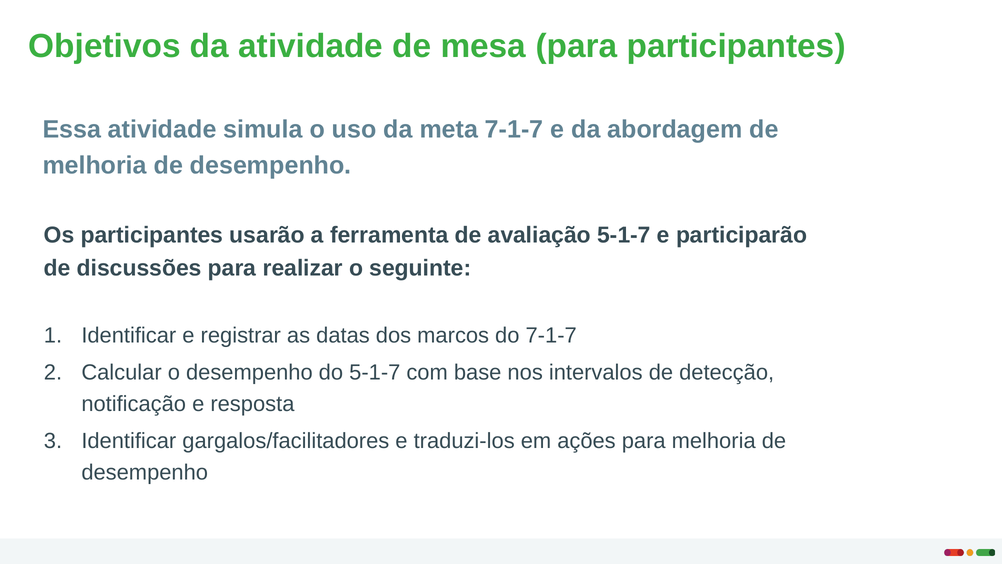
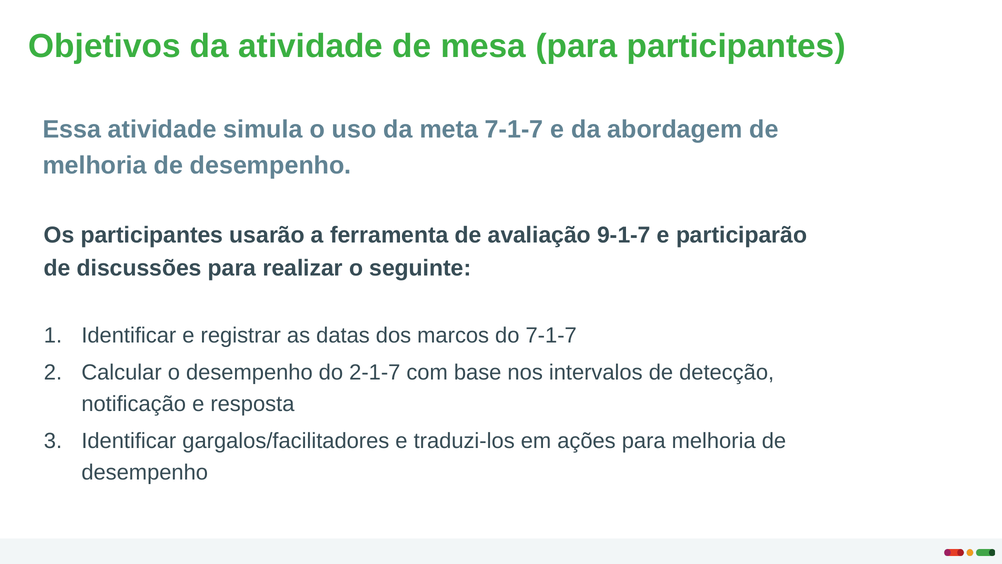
avaliação 5-1-7: 5-1-7 -> 9-1-7 (624, 235)
do 5-1-7: 5-1-7 -> 2-1-7 (375, 372)
